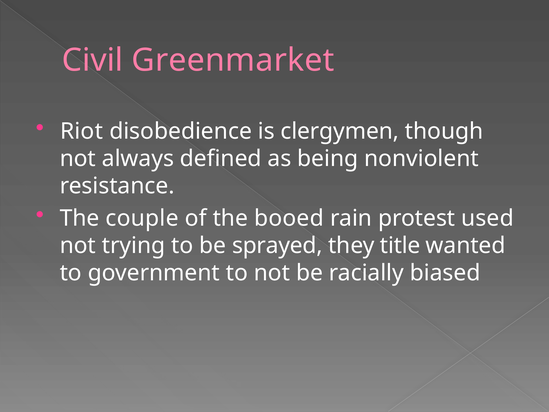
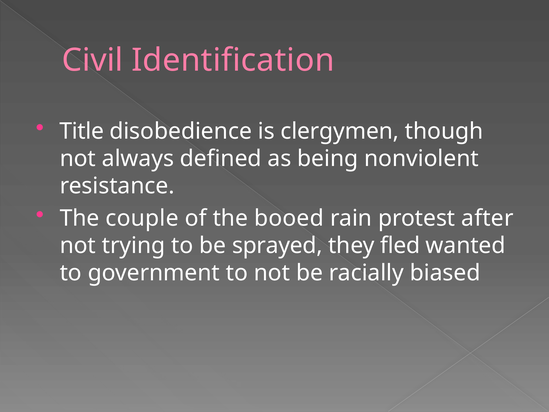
Greenmarket: Greenmarket -> Identification (233, 60)
Riot: Riot -> Title (82, 131)
used: used -> after (487, 218)
title: title -> fled (400, 245)
